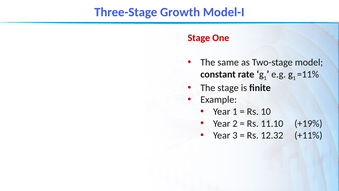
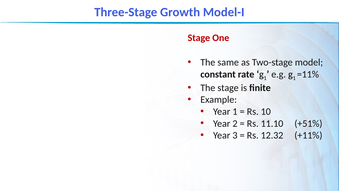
+19%: +19% -> +51% (308, 123)
